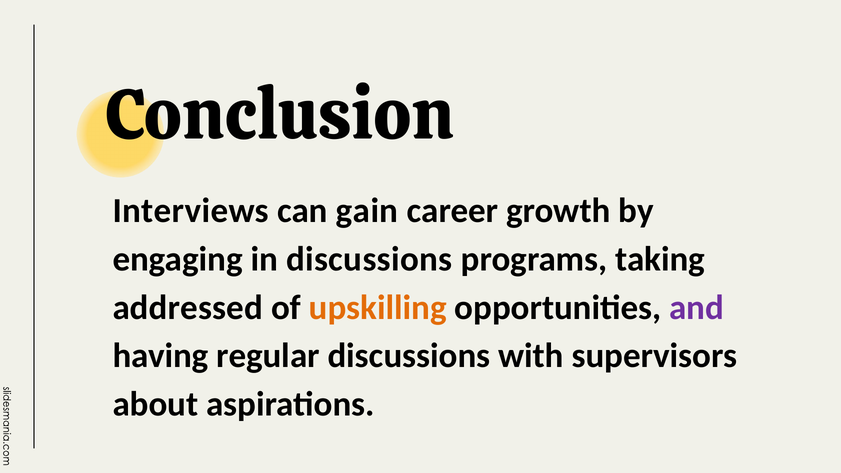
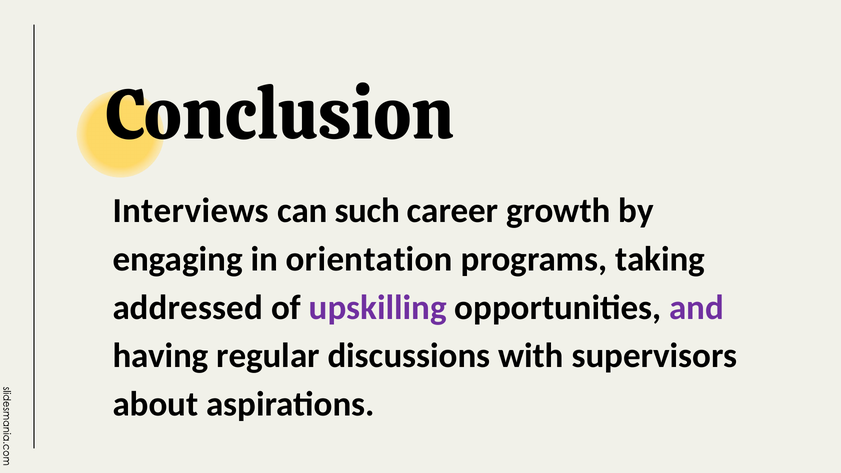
gain: gain -> such (367, 211)
in discussions: discussions -> orientation (369, 259)
upskilling colour: orange -> purple (378, 308)
